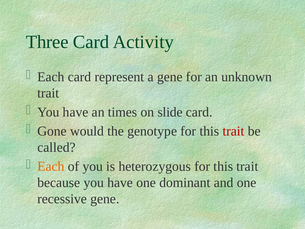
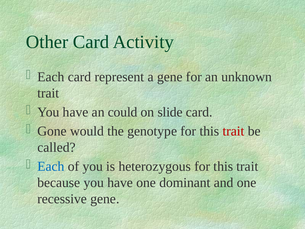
Three: Three -> Other (47, 42)
times: times -> could (123, 112)
Each colour: orange -> blue (51, 166)
